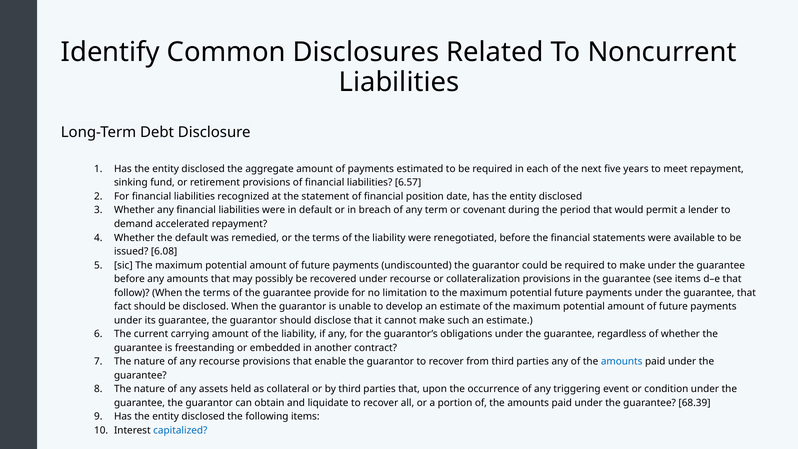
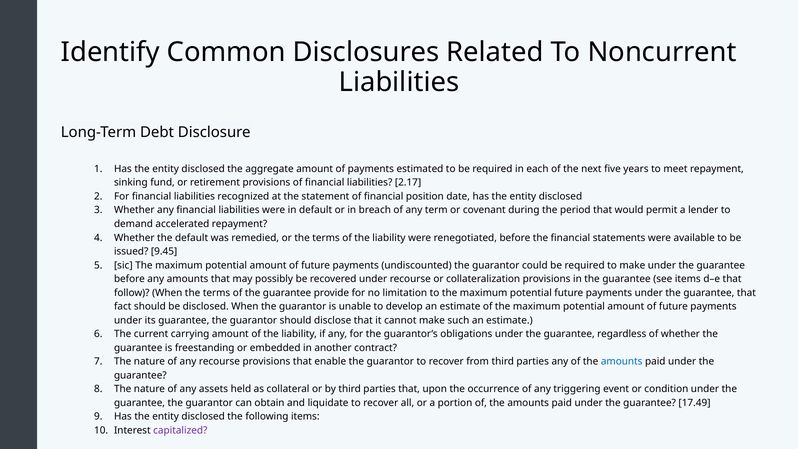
6.57: 6.57 -> 2.17 (408, 183)
6.08: 6.08 -> 9.45 (164, 251)
68.39: 68.39 -> 17.49 (695, 403)
capitalized colour: blue -> purple (180, 430)
